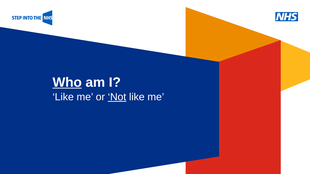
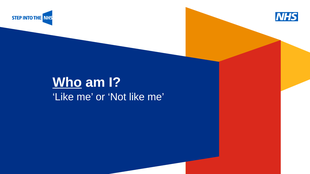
Not underline: present -> none (117, 97)
